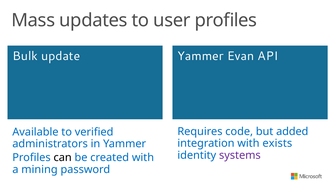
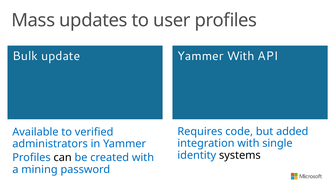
Yammer Evan: Evan -> With (241, 56)
exists: exists -> single (277, 144)
systems colour: purple -> black (240, 155)
